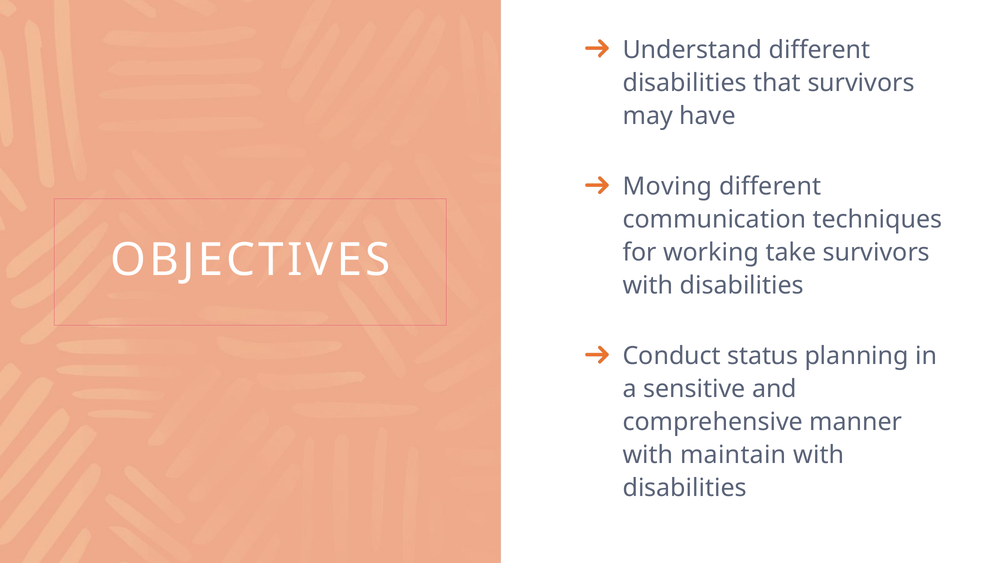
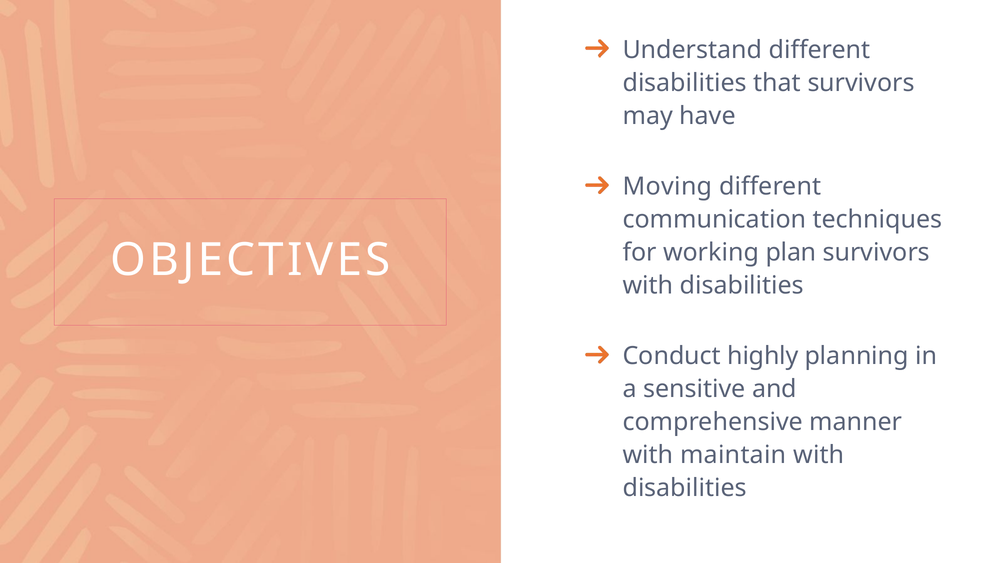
take: take -> plan (791, 253)
status: status -> highly (763, 357)
